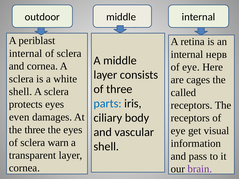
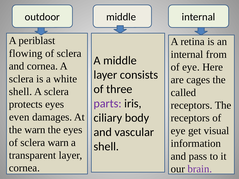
internal: internal -> flowing (26, 53)
нерв: нерв -> from (216, 54)
parts colour: blue -> purple (108, 104)
the three: three -> warn (35, 130)
